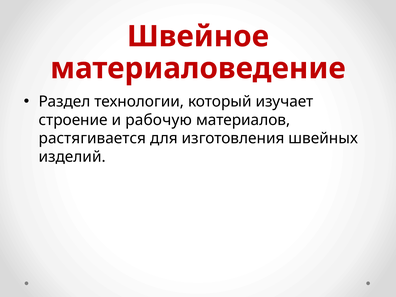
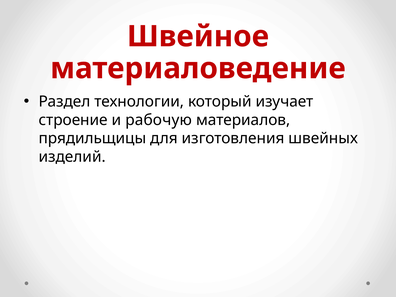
растягивается: растягивается -> прядильщицы (92, 138)
